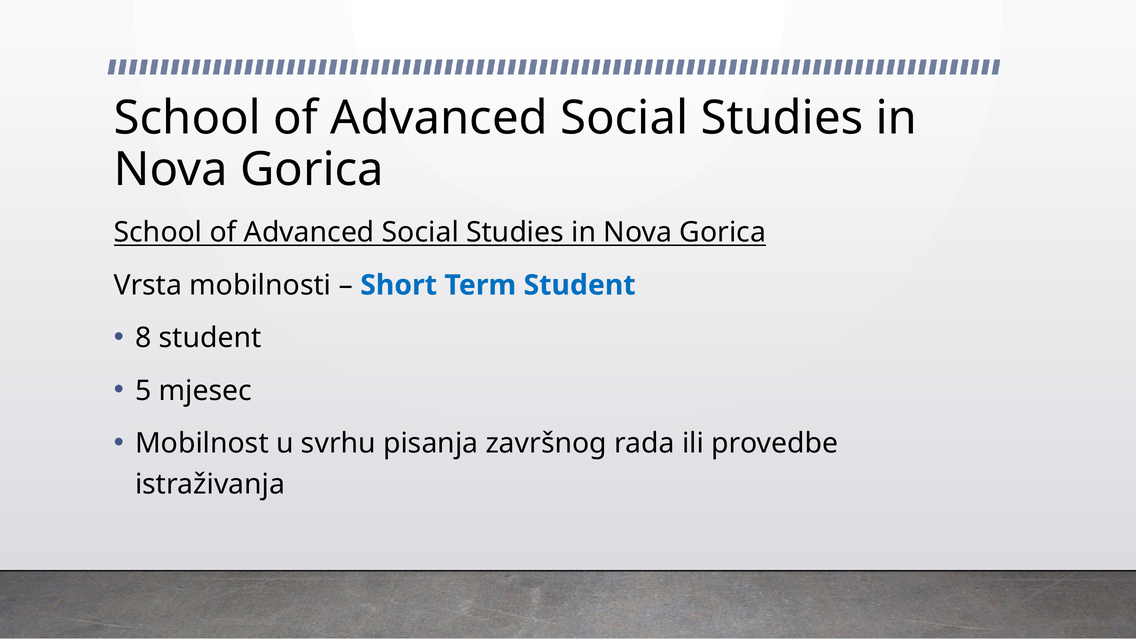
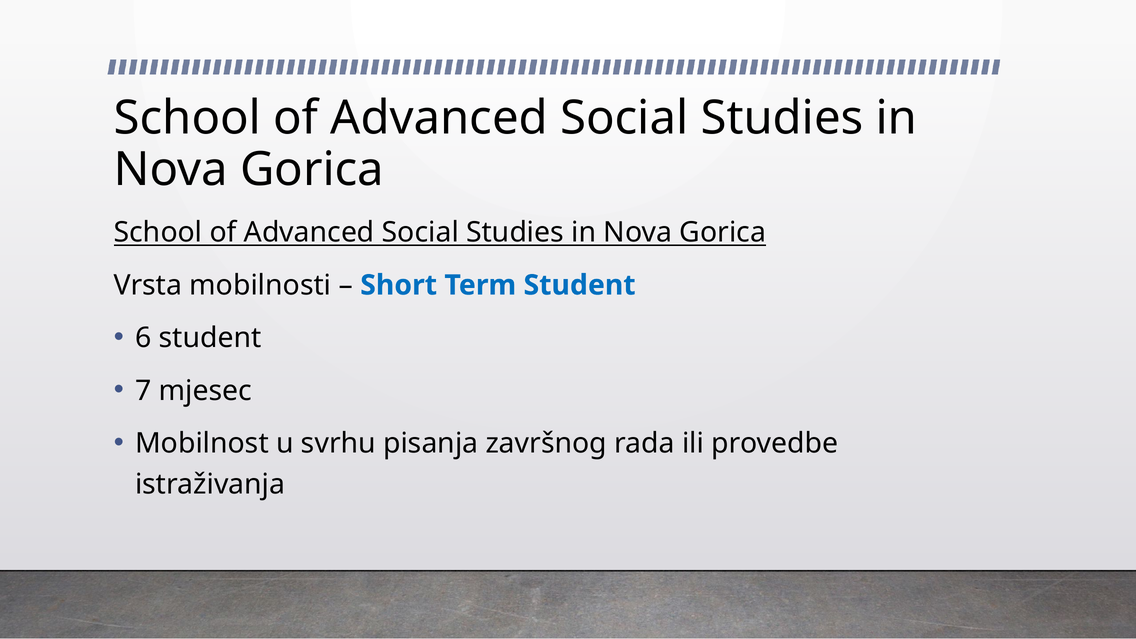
8: 8 -> 6 (143, 338)
5: 5 -> 7 (143, 391)
